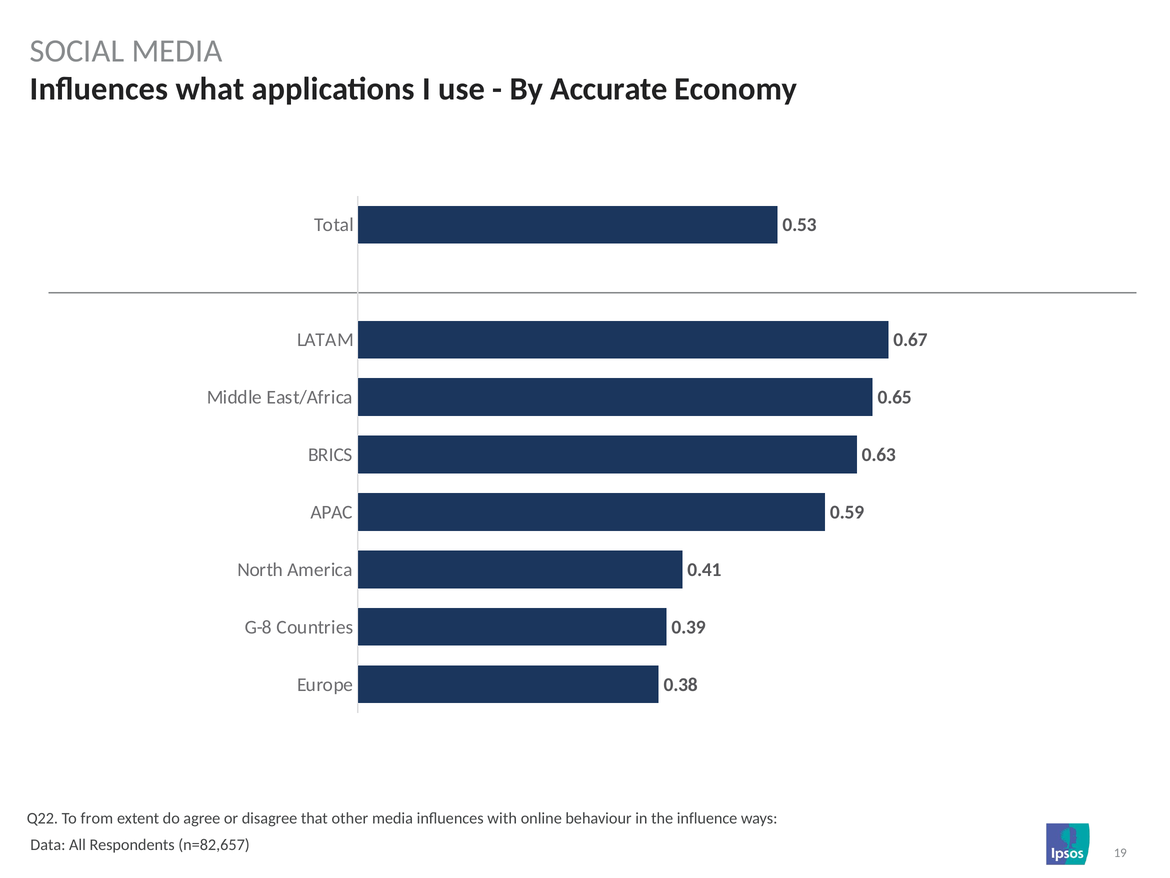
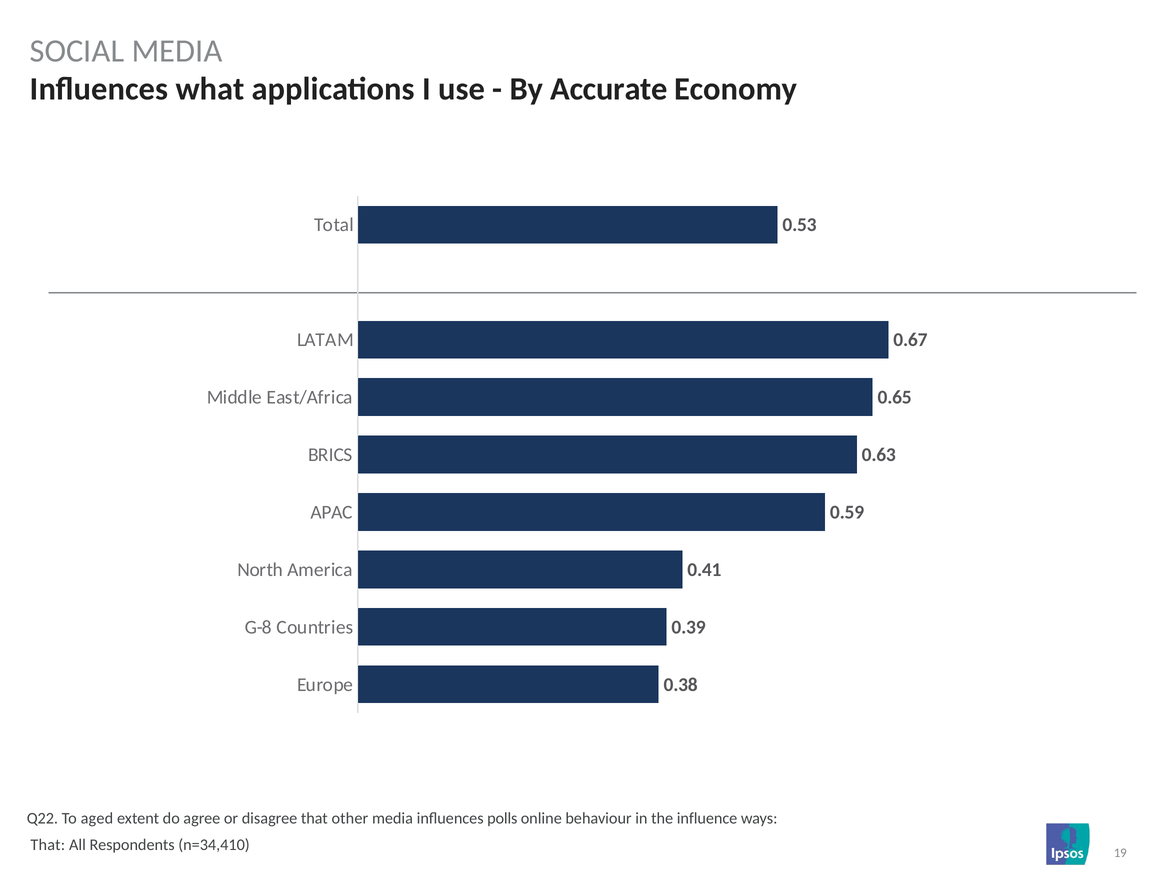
from: from -> aged (97, 818)
with: with -> polls (502, 818)
Data: Data -> That (48, 845)
n=82,657: n=82,657 -> n=34,410 (214, 845)
